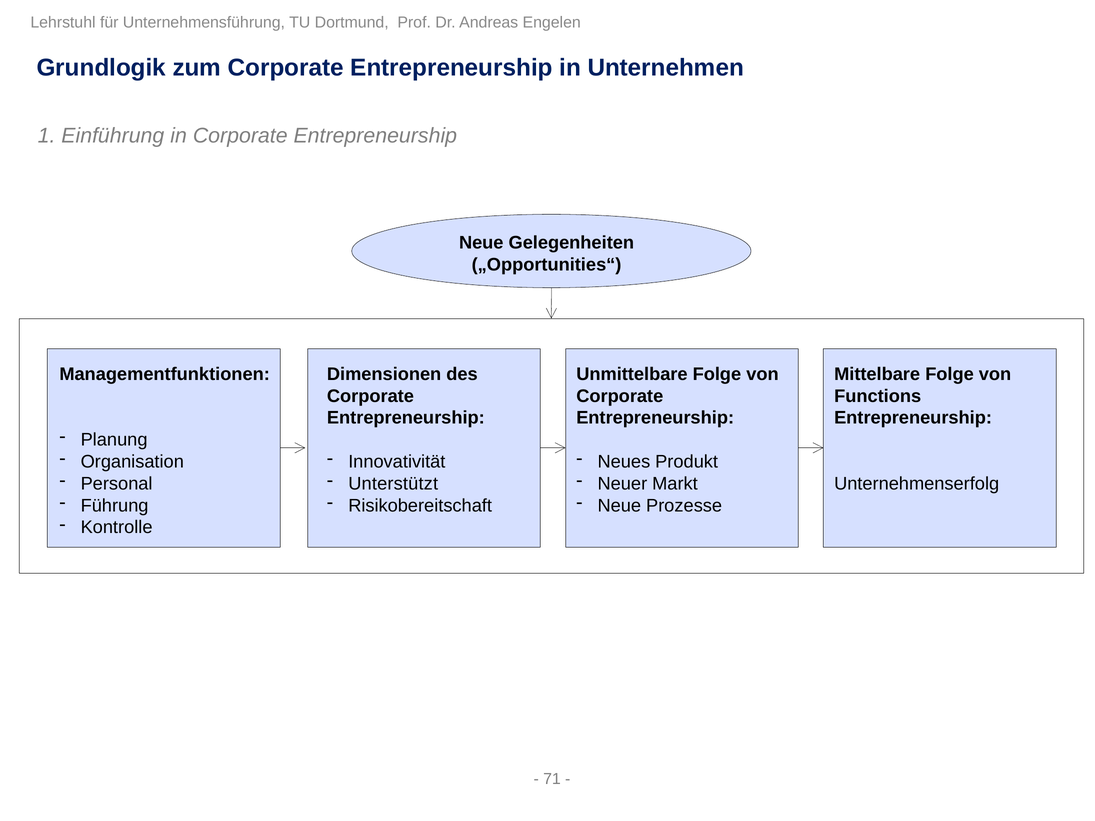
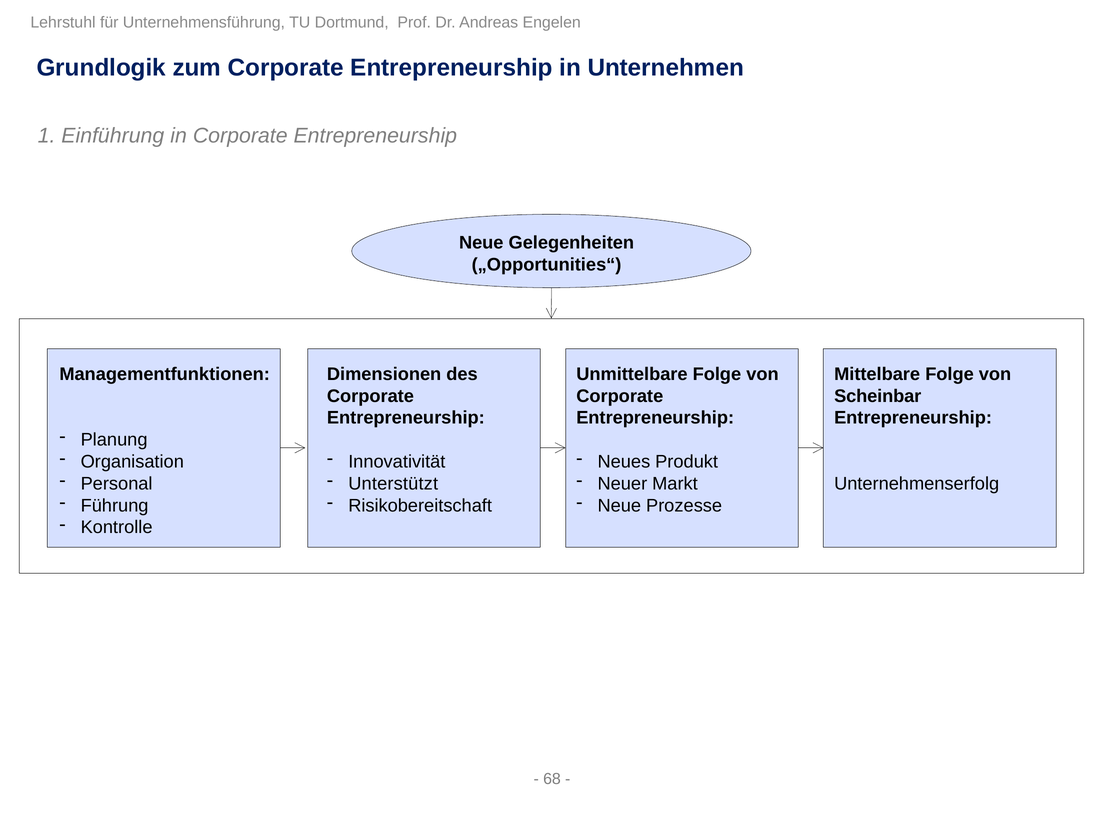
Functions: Functions -> Scheinbar (878, 396)
71: 71 -> 68 (552, 779)
